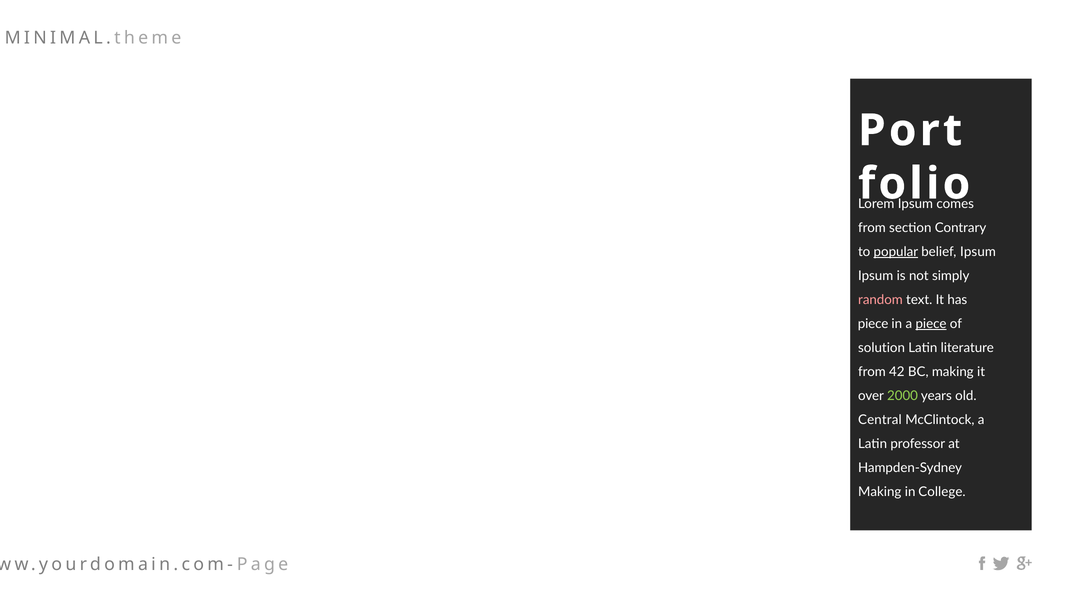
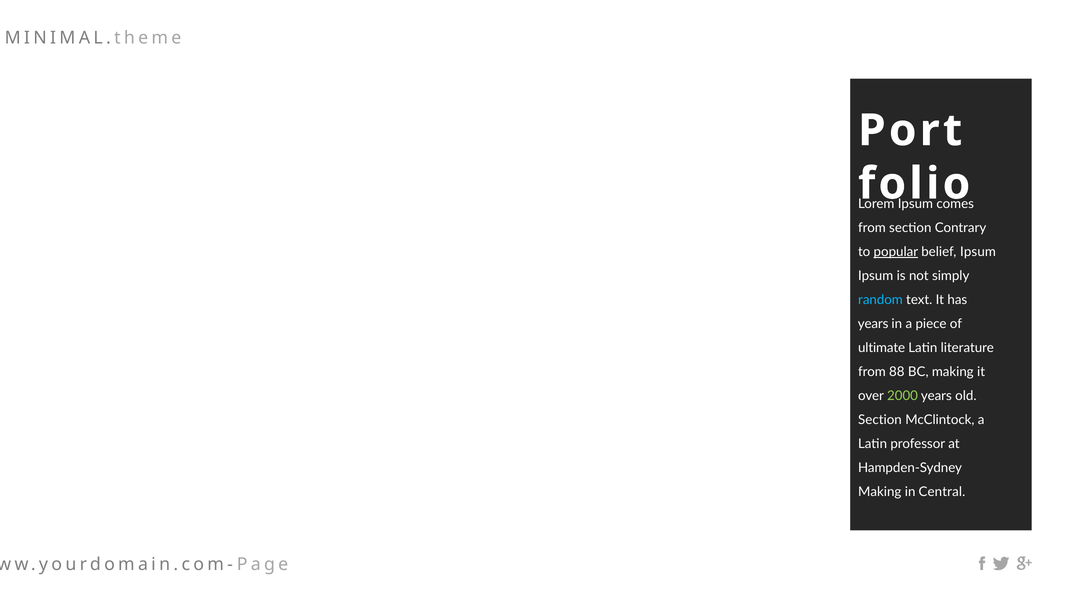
random colour: pink -> light blue (880, 300)
piece: piece -> years (873, 324)
piece underline: present -> none (931, 324)
solution: solution -> ultimate (882, 348)
42: 42 -> 88 (897, 372)
Central: Central -> Section (880, 420)
College: College -> Central (942, 491)
